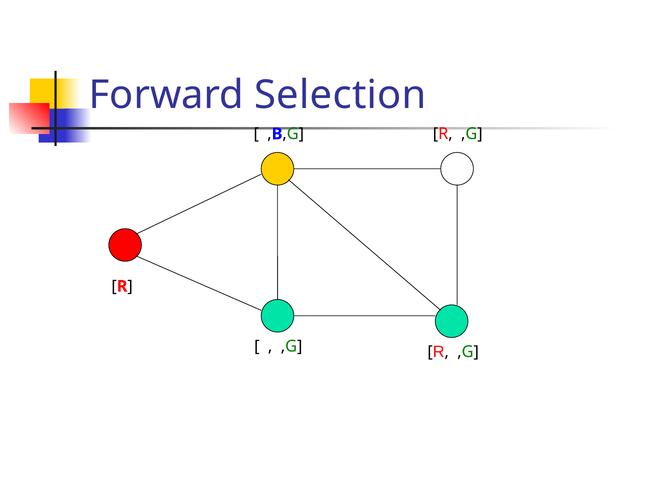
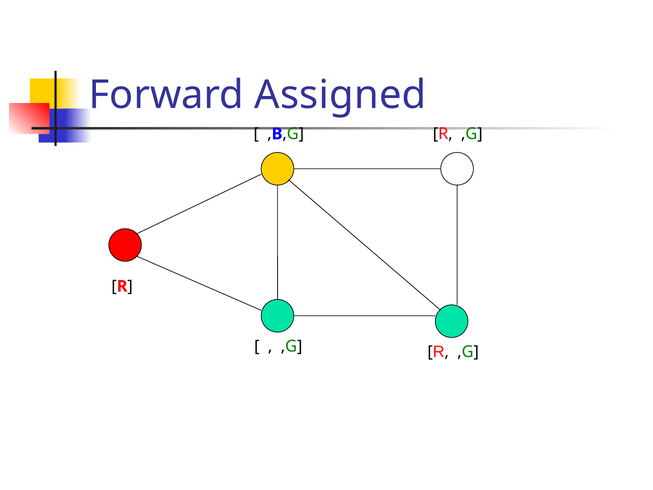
Selection: Selection -> Assigned (340, 95)
